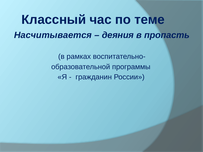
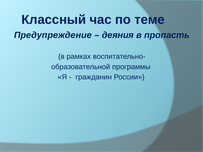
Насчитывается: Насчитывается -> Предупреждение (53, 35)
